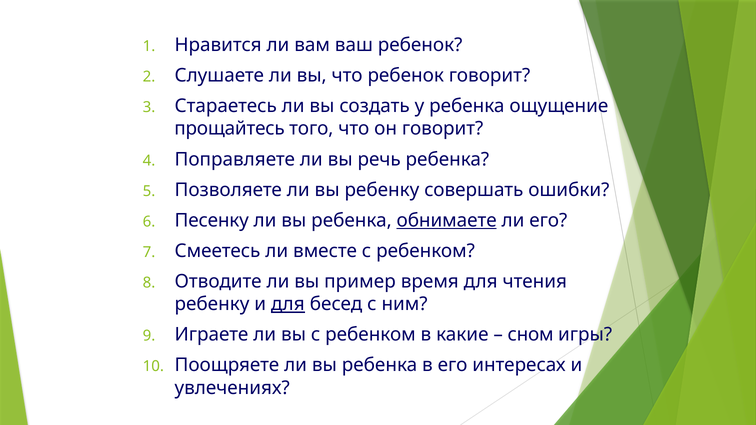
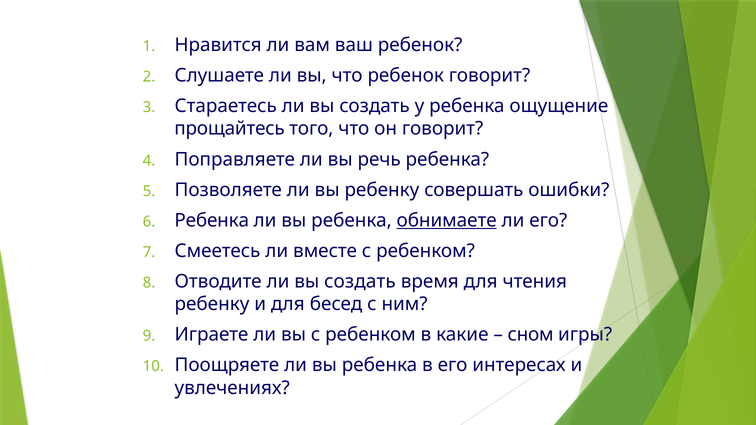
Песенку: Песенку -> Ребенка (212, 221)
Отводите ли вы пример: пример -> создать (360, 282)
для underline: present -> none (288, 304)
